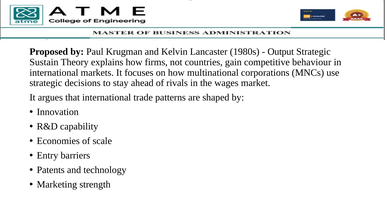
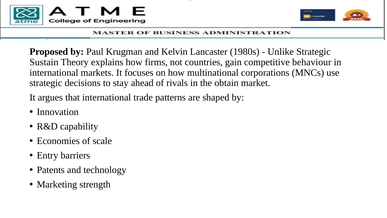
Output: Output -> Unlike (281, 52)
wages: wages -> obtain (226, 83)
